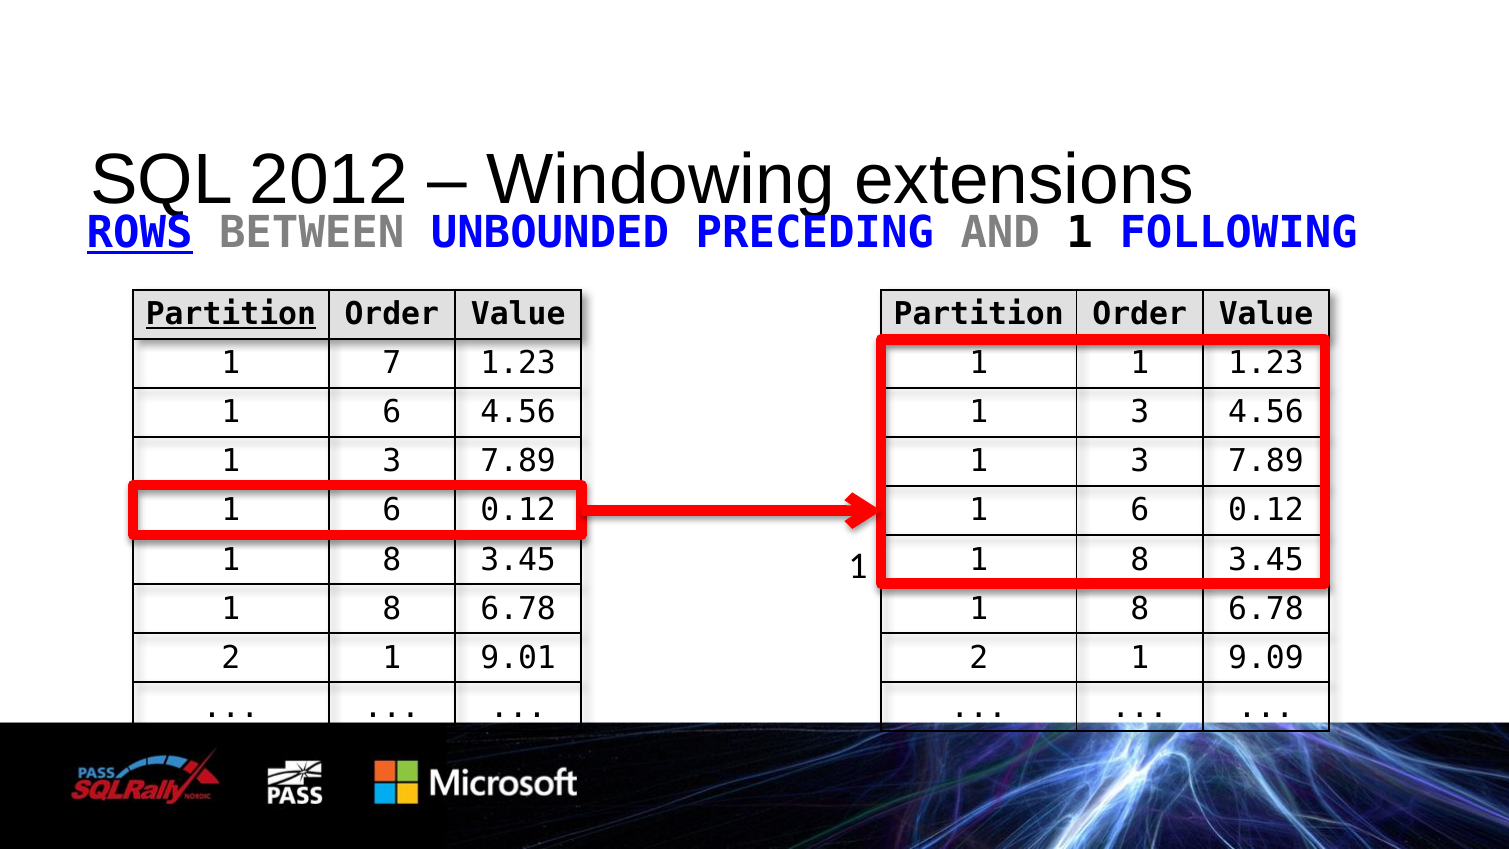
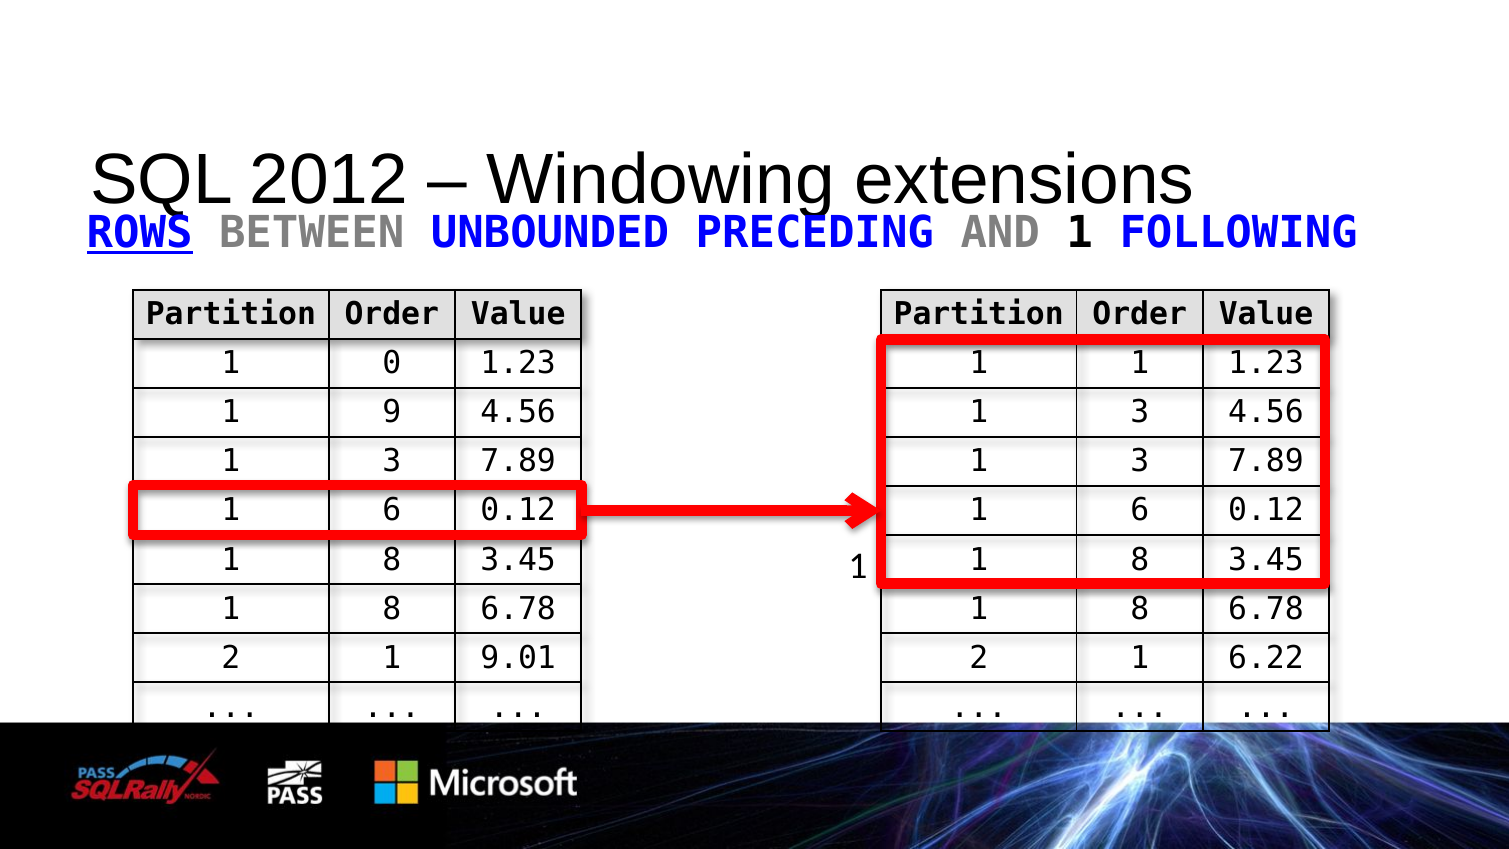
Partition underline: present -> none (231, 314)
7: 7 -> 0 (392, 363)
6: 6 -> 9 (392, 413)
9.09: 9.09 -> 6.22 (1266, 658)
